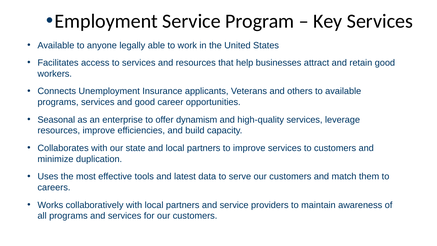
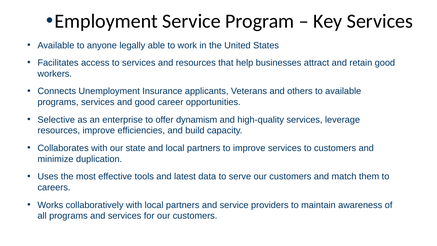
Seasonal: Seasonal -> Selective (56, 120)
